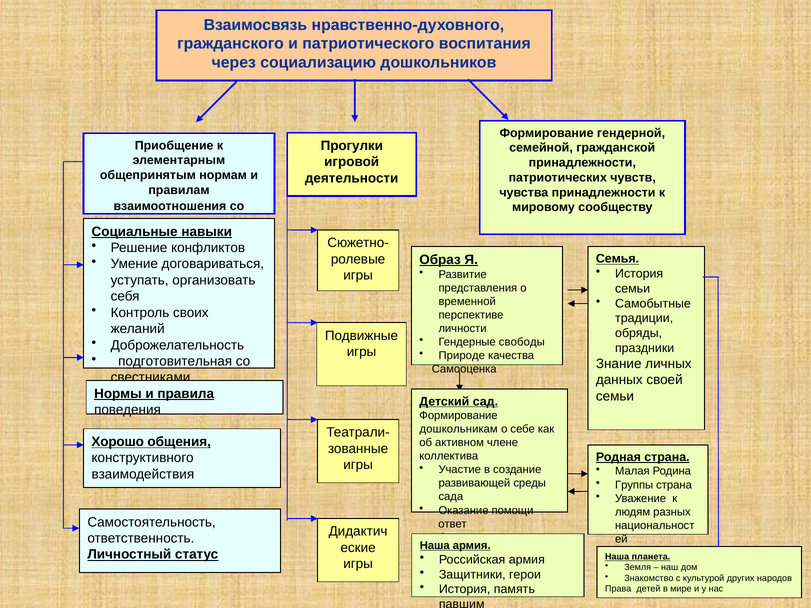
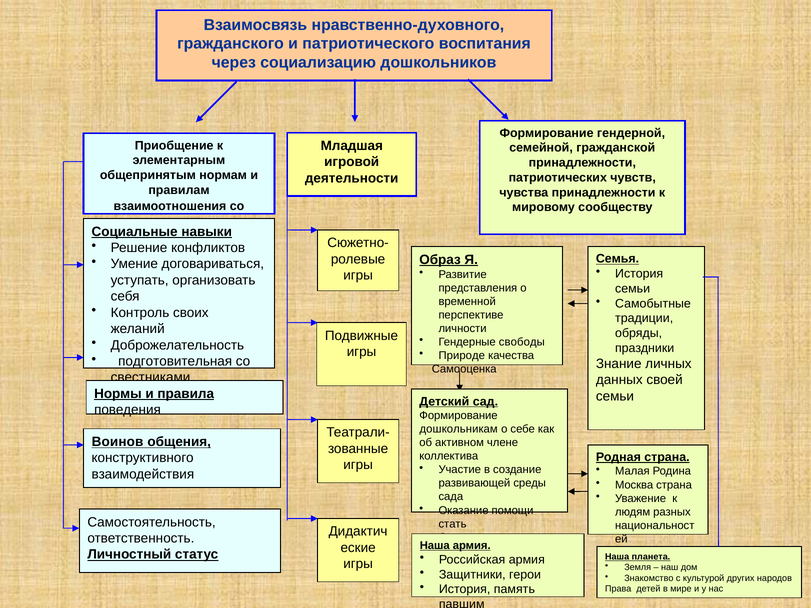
Прогулки: Прогулки -> Младшая (352, 146)
Хорошо: Хорошо -> Воинов (118, 442)
Группы: Группы -> Москва (634, 485)
ответ: ответ -> стать (453, 524)
